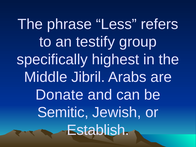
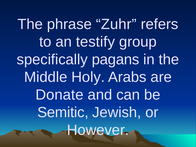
Less: Less -> Zuhr (116, 24)
highest: highest -> pagans (116, 59)
Jibril: Jibril -> Holy (88, 77)
Establish: Establish -> However (98, 130)
